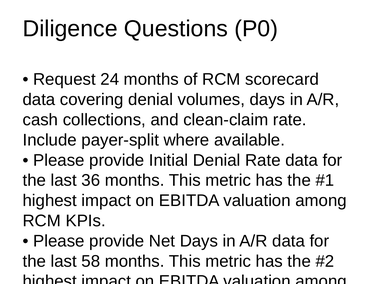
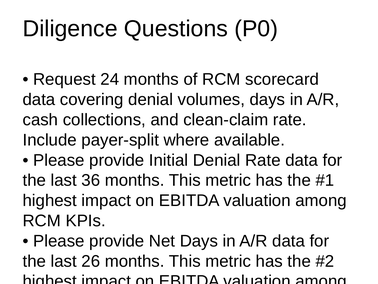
58: 58 -> 26 (91, 261)
